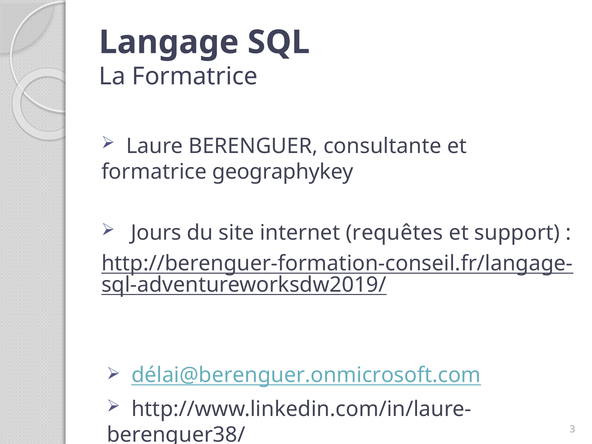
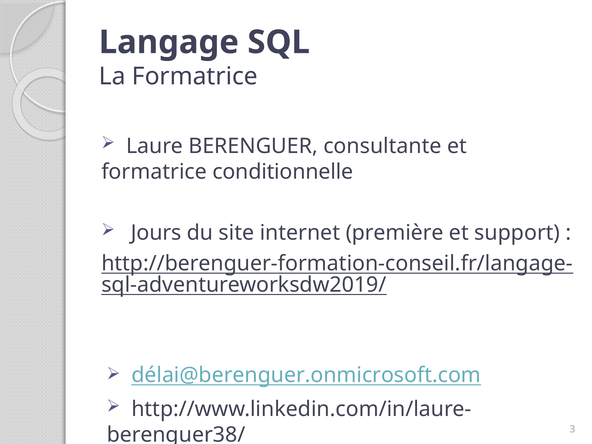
geographykey: geographykey -> conditionnelle (283, 172)
requêtes: requêtes -> première (395, 233)
